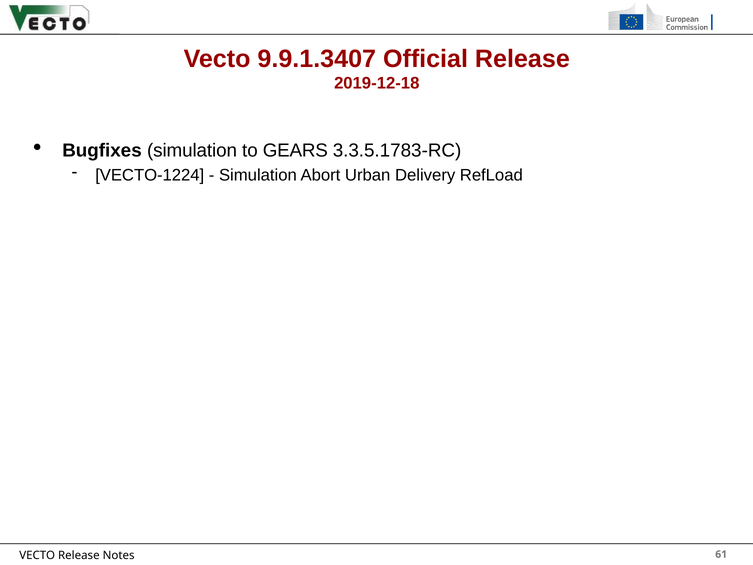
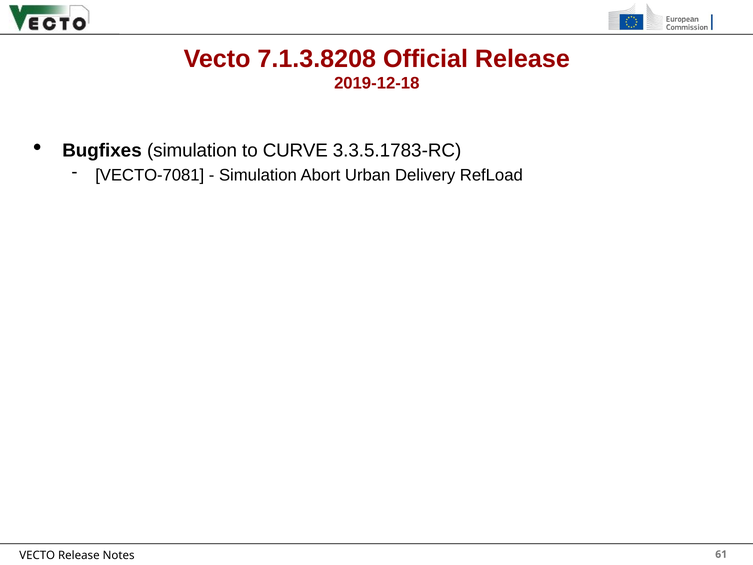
9.9.1.3407: 9.9.1.3407 -> 7.1.3.8208 (317, 59)
GEARS: GEARS -> CURVE (295, 150)
VECTO-1224: VECTO-1224 -> VECTO-7081 (150, 175)
